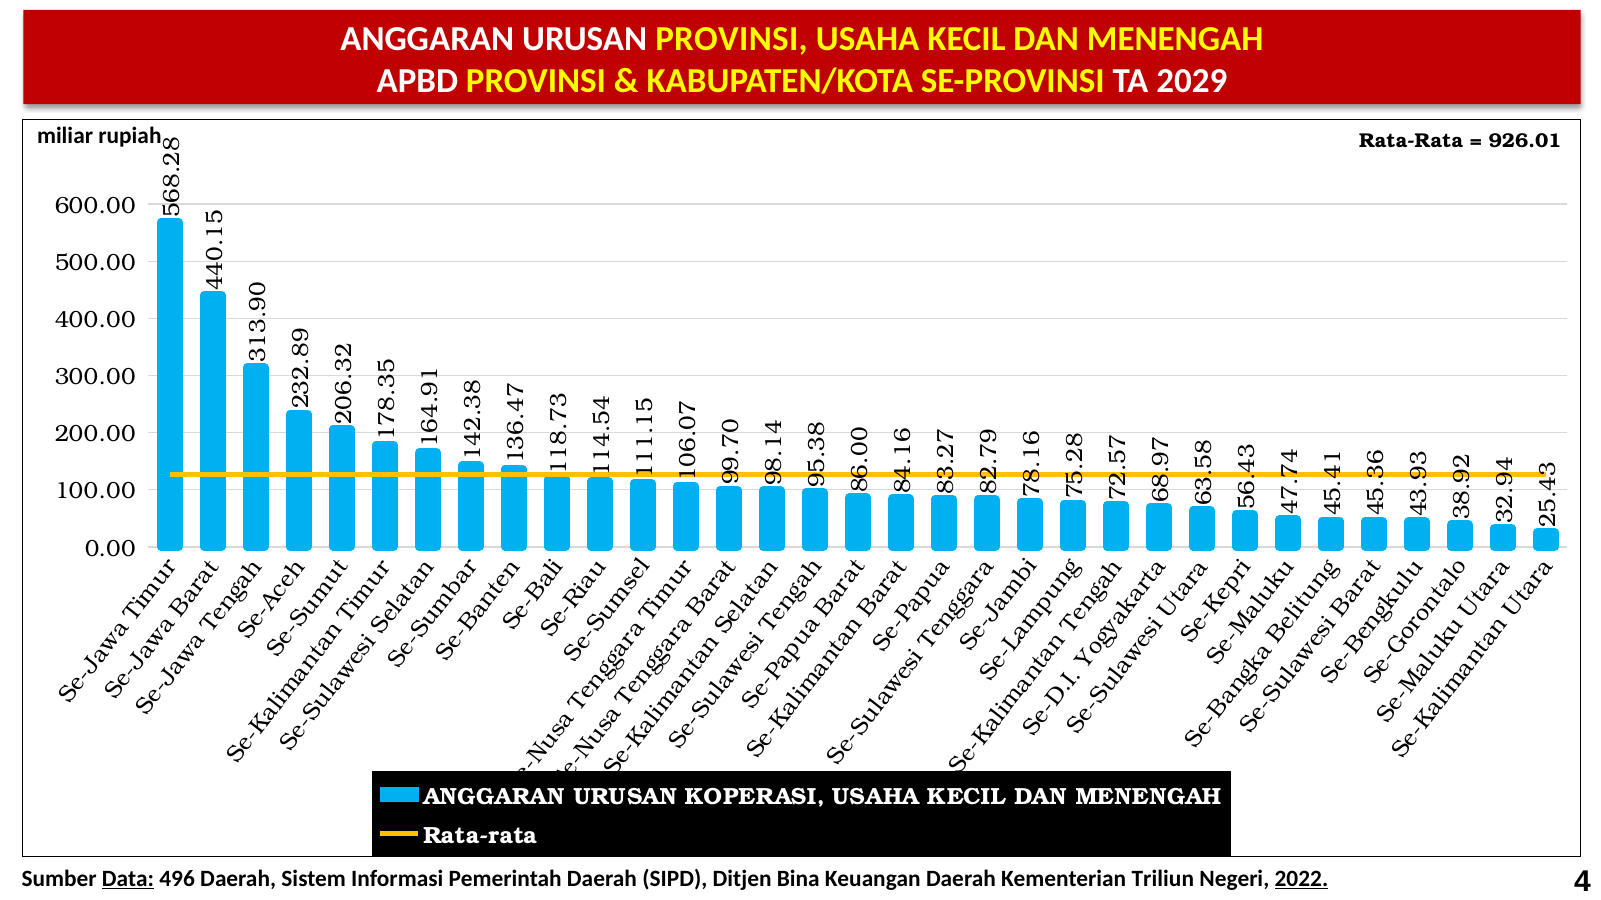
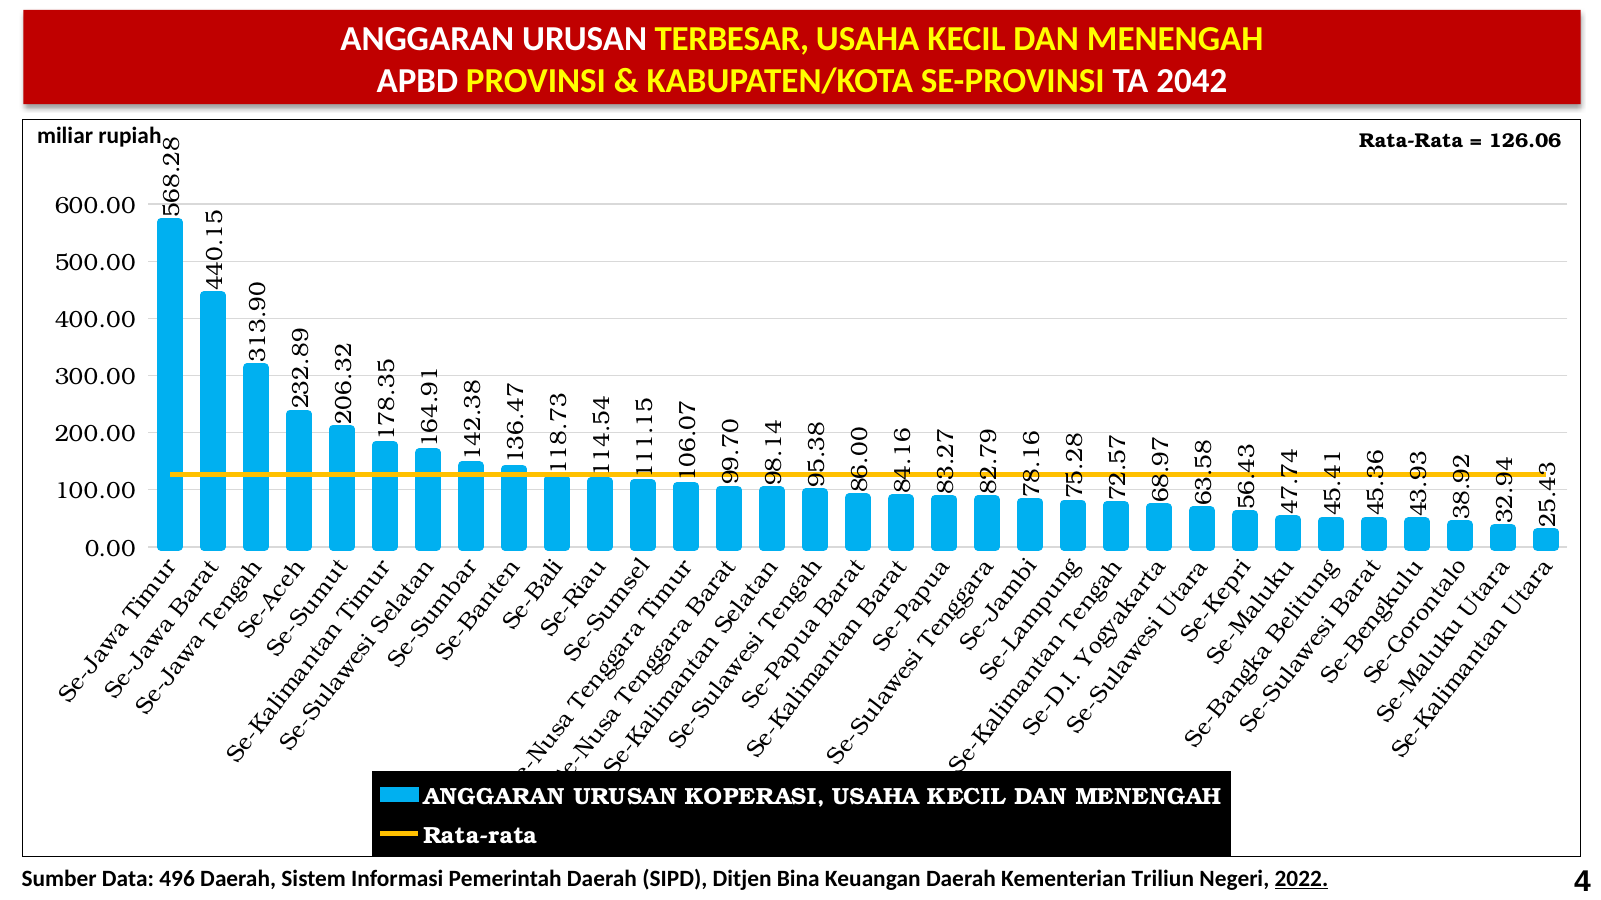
URUSAN PROVINSI: PROVINSI -> TERBESAR (732, 39)
2029: 2029 -> 2042 (1192, 81)
926.01: 926.01 -> 126.06 (1525, 141)
Data underline: present -> none (128, 879)
